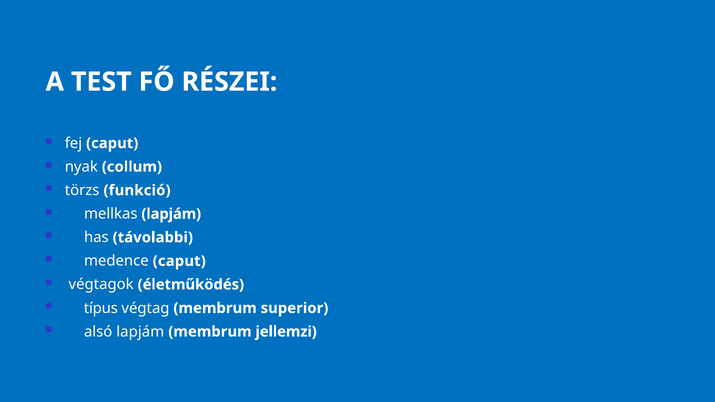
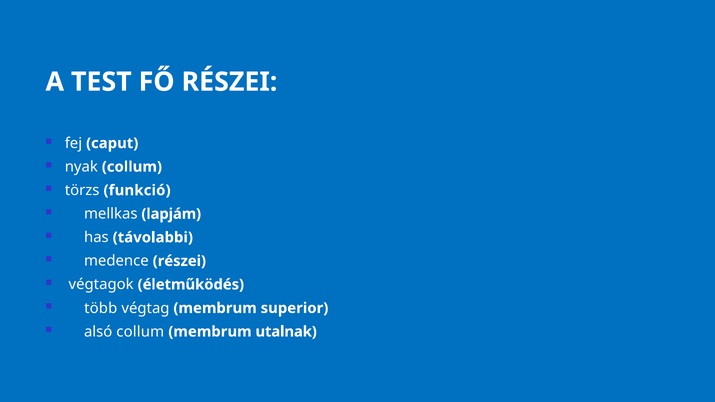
medence caput: caput -> részei (179, 261)
típus: típus -> több (101, 308)
alsó lapjám: lapjám -> collum (140, 332)
jellemzi: jellemzi -> utalnak (286, 332)
